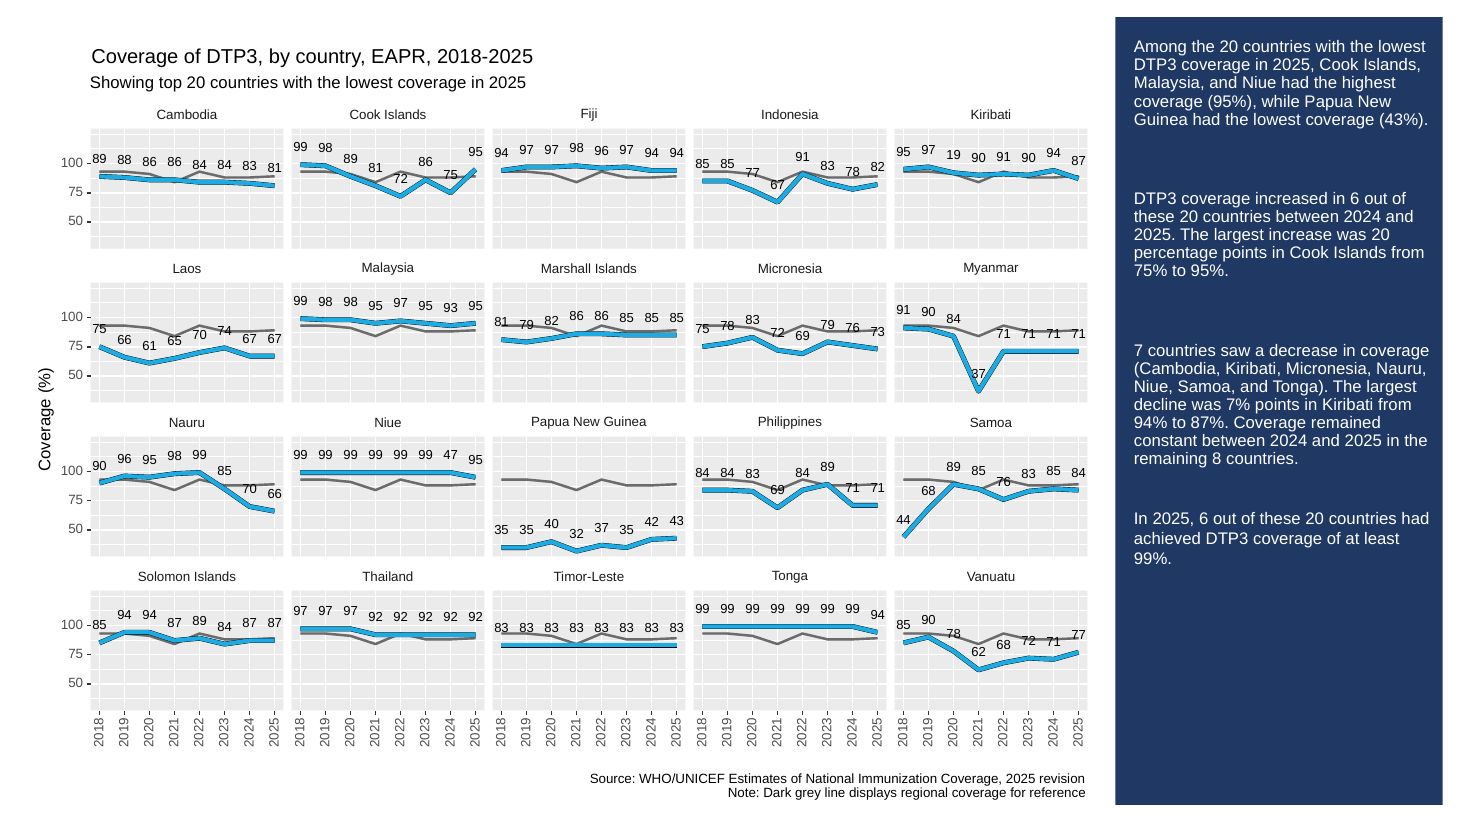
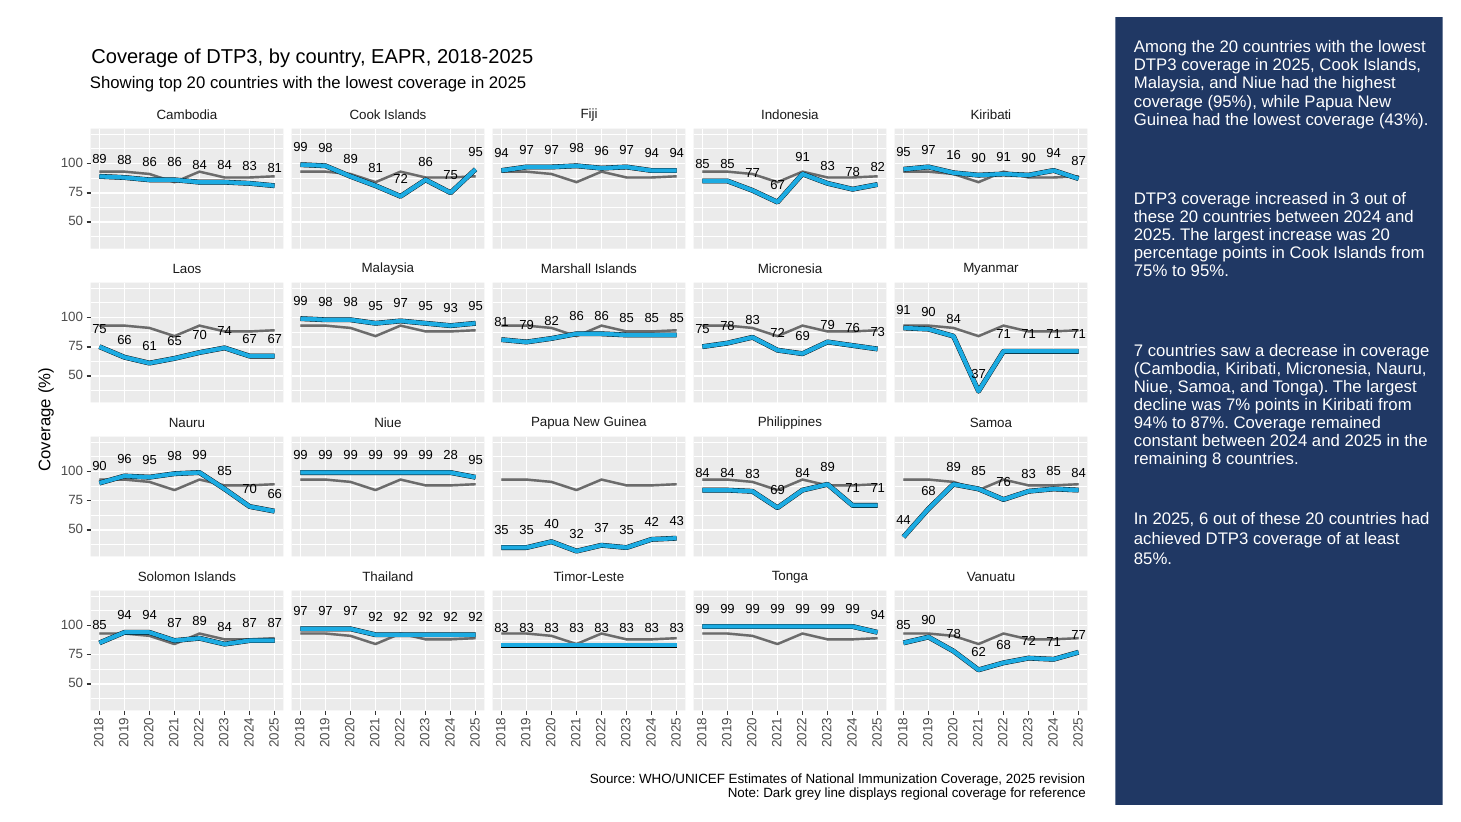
19: 19 -> 16 (954, 156)
in 6: 6 -> 3 (1355, 199)
47: 47 -> 28 (451, 455)
99%: 99% -> 85% (1153, 559)
